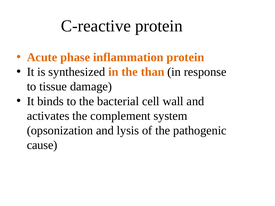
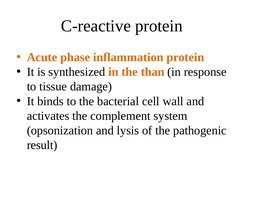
cause: cause -> result (42, 145)
